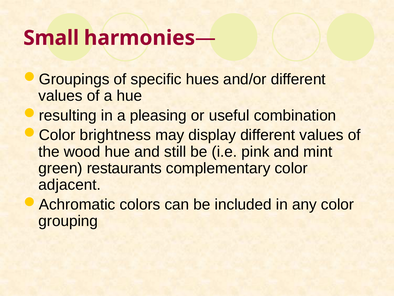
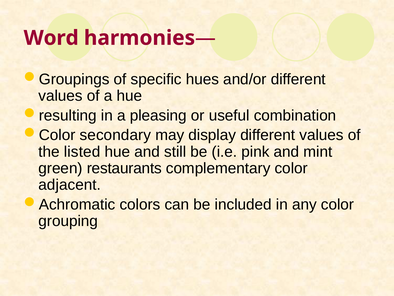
Small: Small -> Word (51, 38)
brightness: brightness -> secondary (115, 135)
wood: wood -> listed (82, 151)
